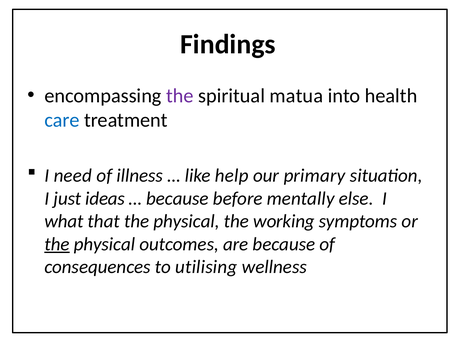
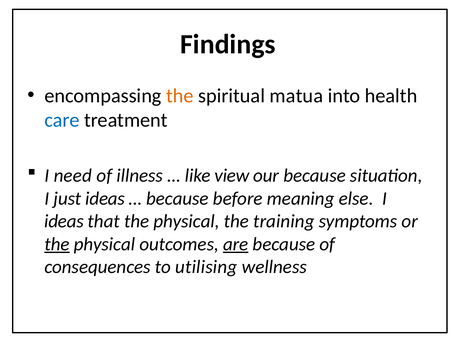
the colour: purple -> orange (180, 96)
help: help -> view (232, 176)
our primary: primary -> because (315, 176)
mentally: mentally -> meaning (301, 199)
what: what -> ideas (64, 221)
working: working -> training (284, 221)
are underline: none -> present (236, 244)
